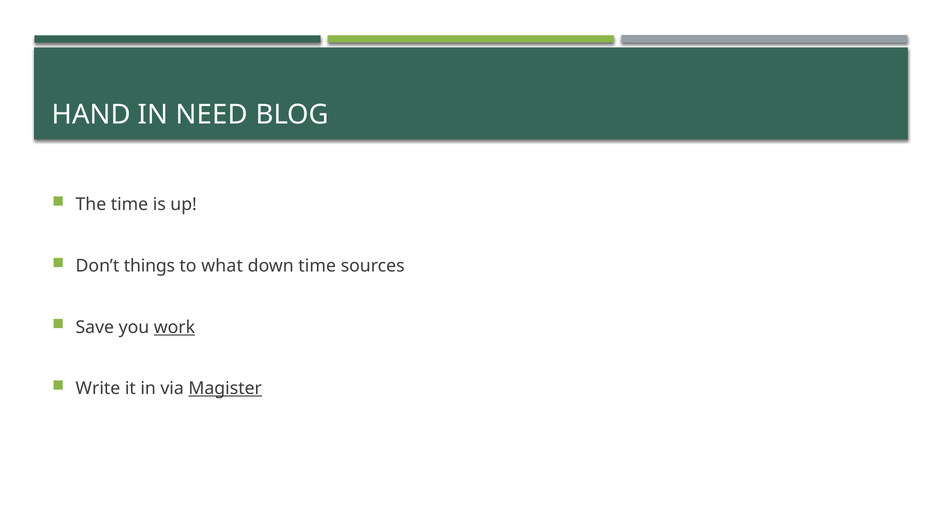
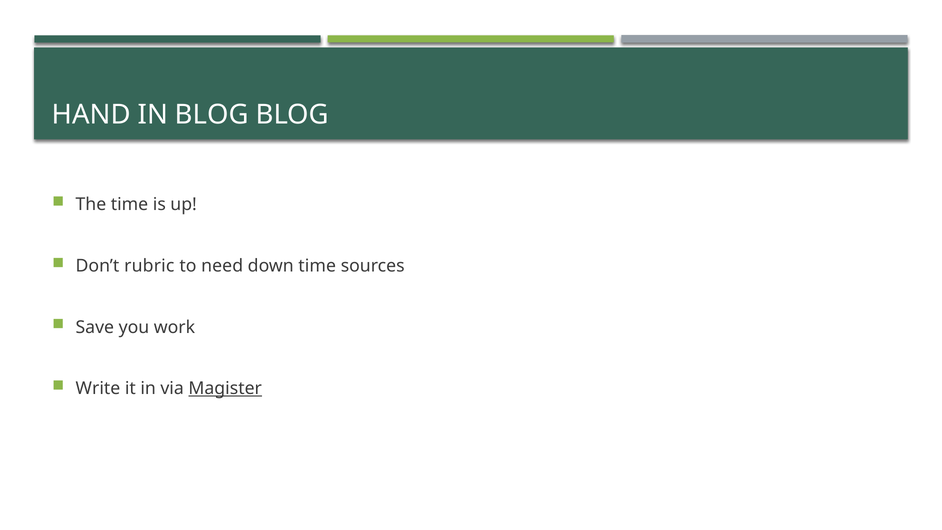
IN NEED: NEED -> BLOG (212, 114)
things: things -> rubric (149, 266)
what: what -> need (222, 266)
work underline: present -> none (174, 327)
